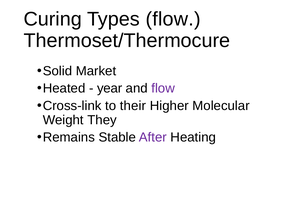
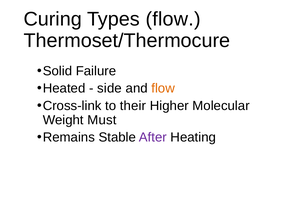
Market: Market -> Failure (96, 71)
year: year -> side (110, 89)
flow colour: purple -> orange (163, 89)
They: They -> Must (102, 120)
